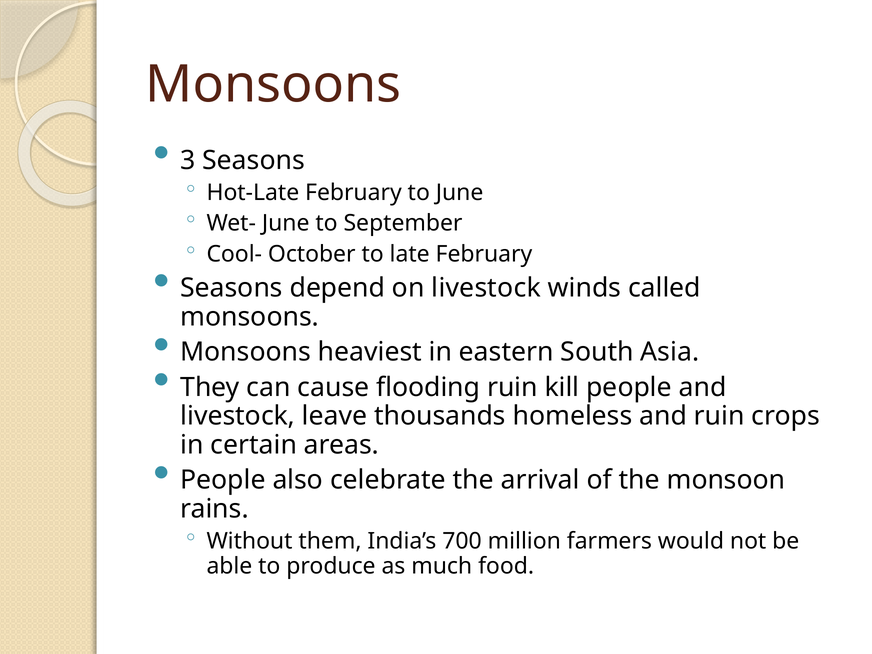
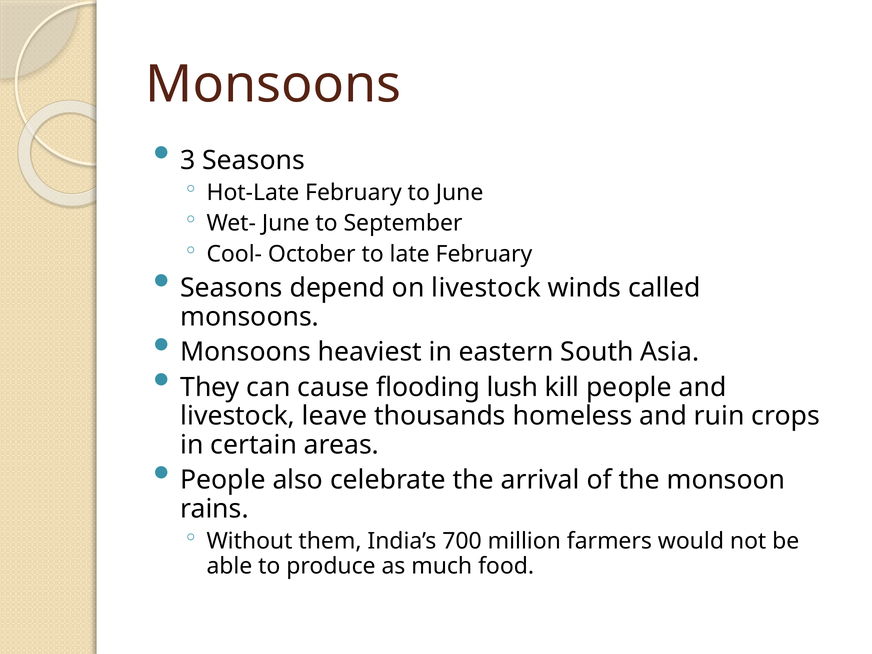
flooding ruin: ruin -> lush (512, 387)
